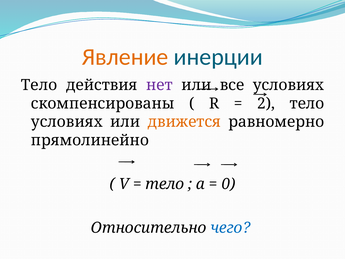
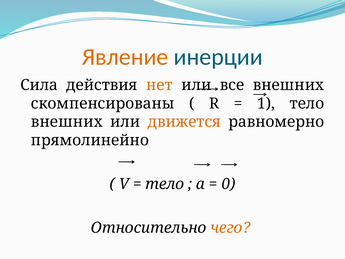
Тело: Тело -> Сила (39, 85)
нет colour: purple -> orange (159, 85)
все условиях: условиях -> внешних (288, 85)
2: 2 -> 1 (266, 103)
условиях: условиях -> внешних (67, 122)
чего colour: blue -> orange (230, 228)
